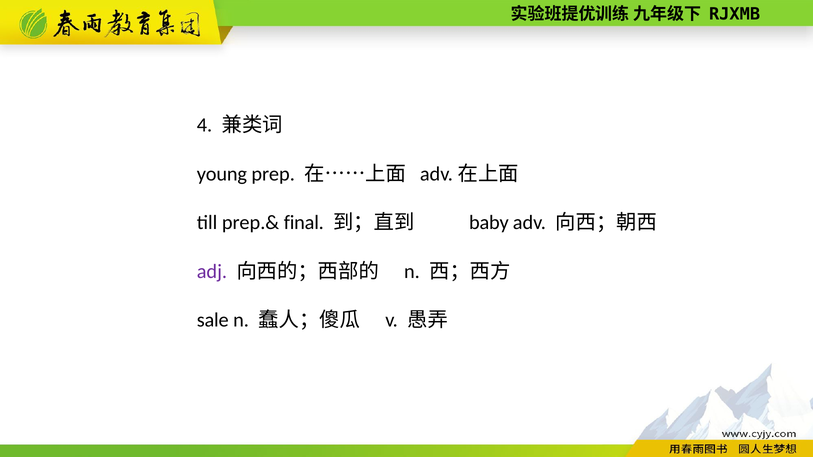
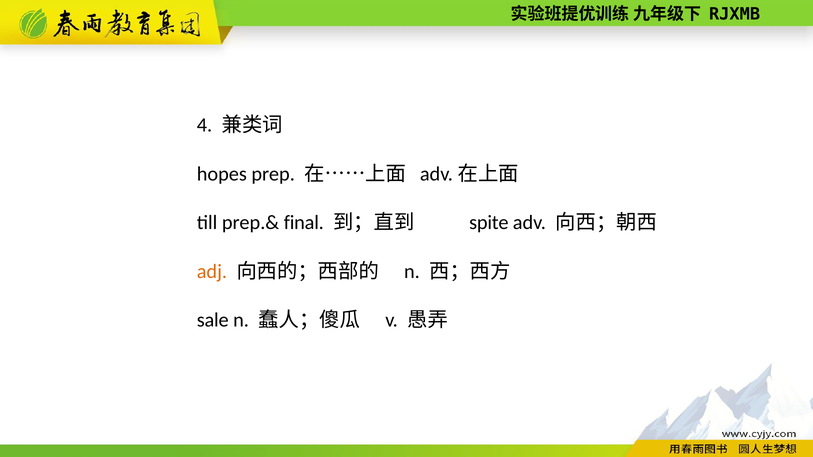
young: young -> hopes (222, 174)
baby: baby -> spite (489, 223)
adj colour: purple -> orange (212, 272)
